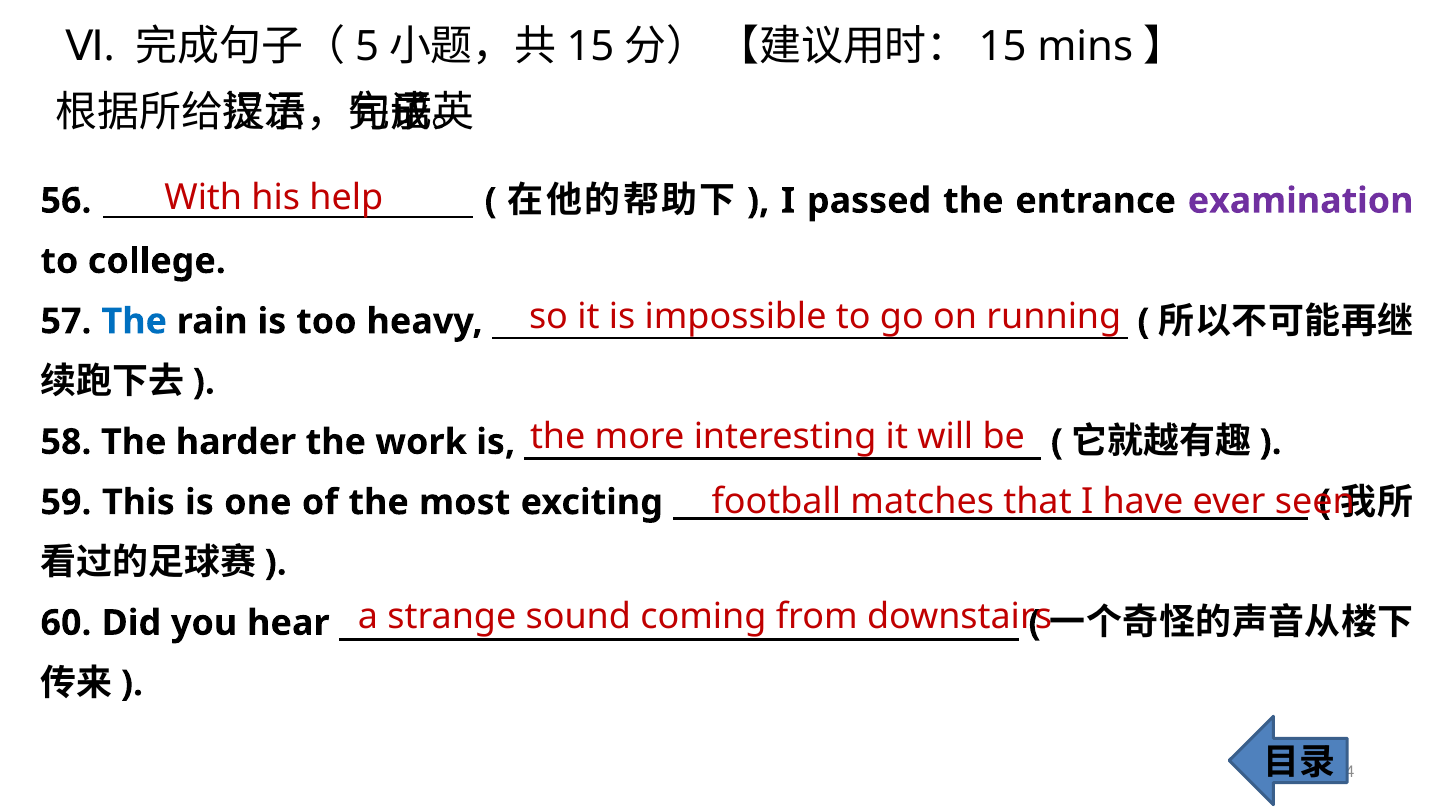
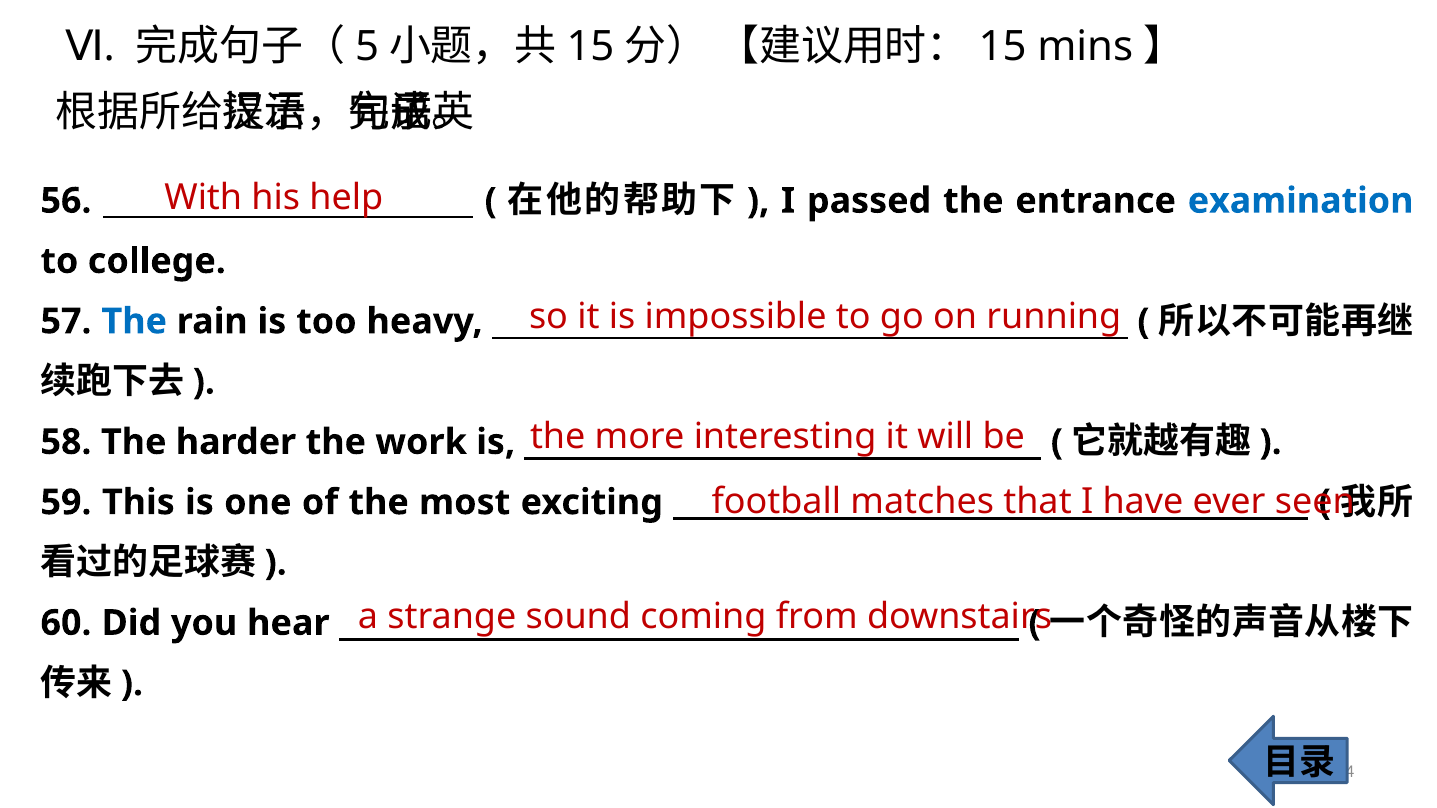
examination colour: purple -> blue (1301, 201)
